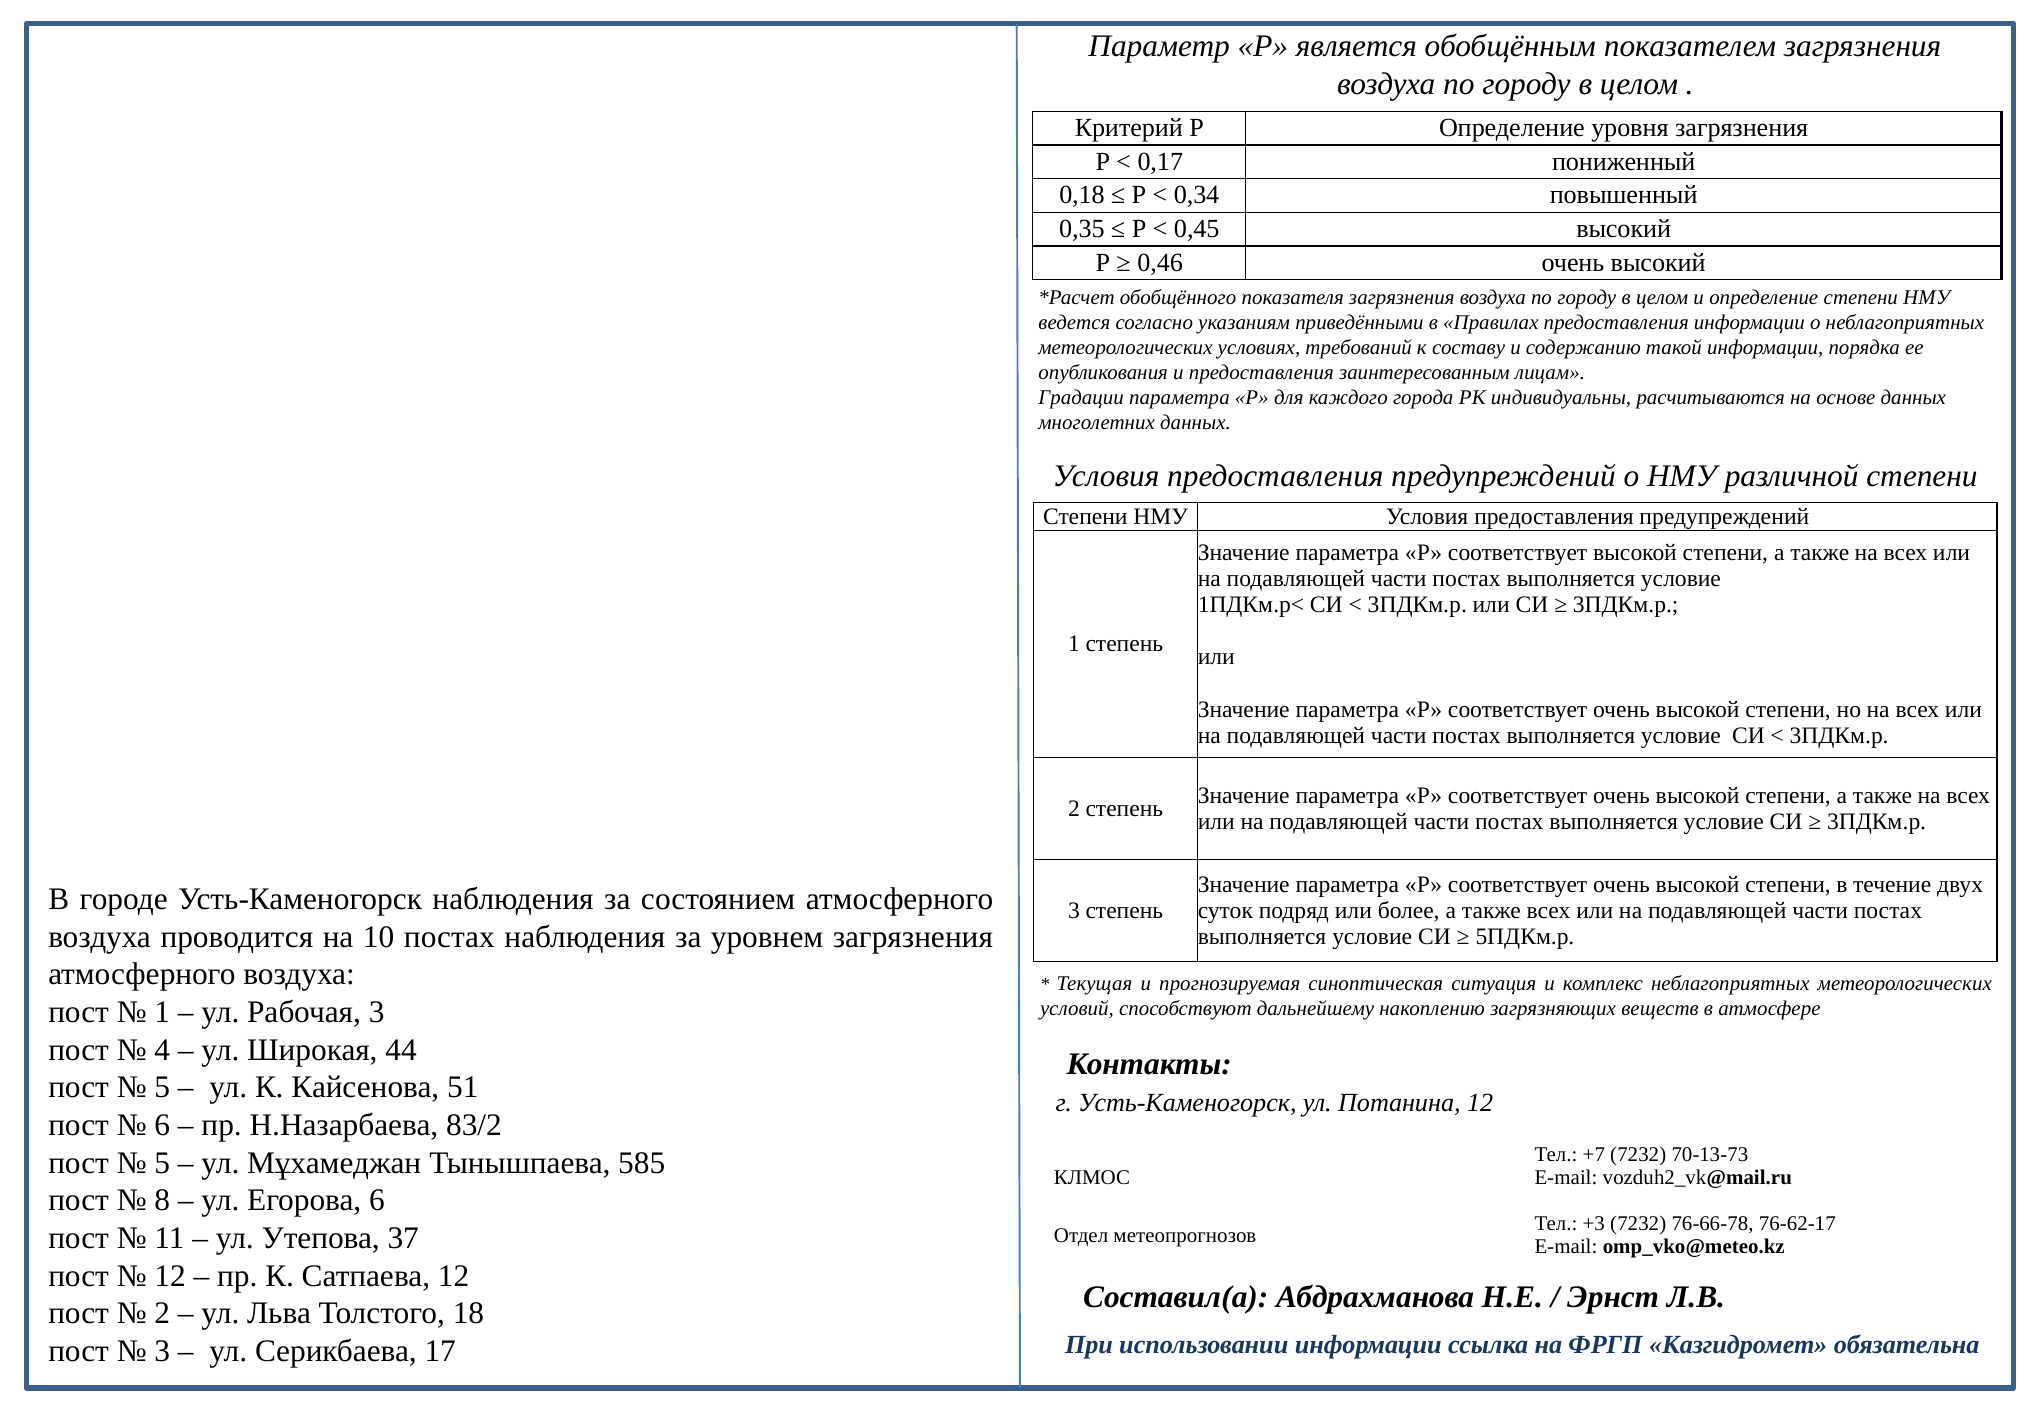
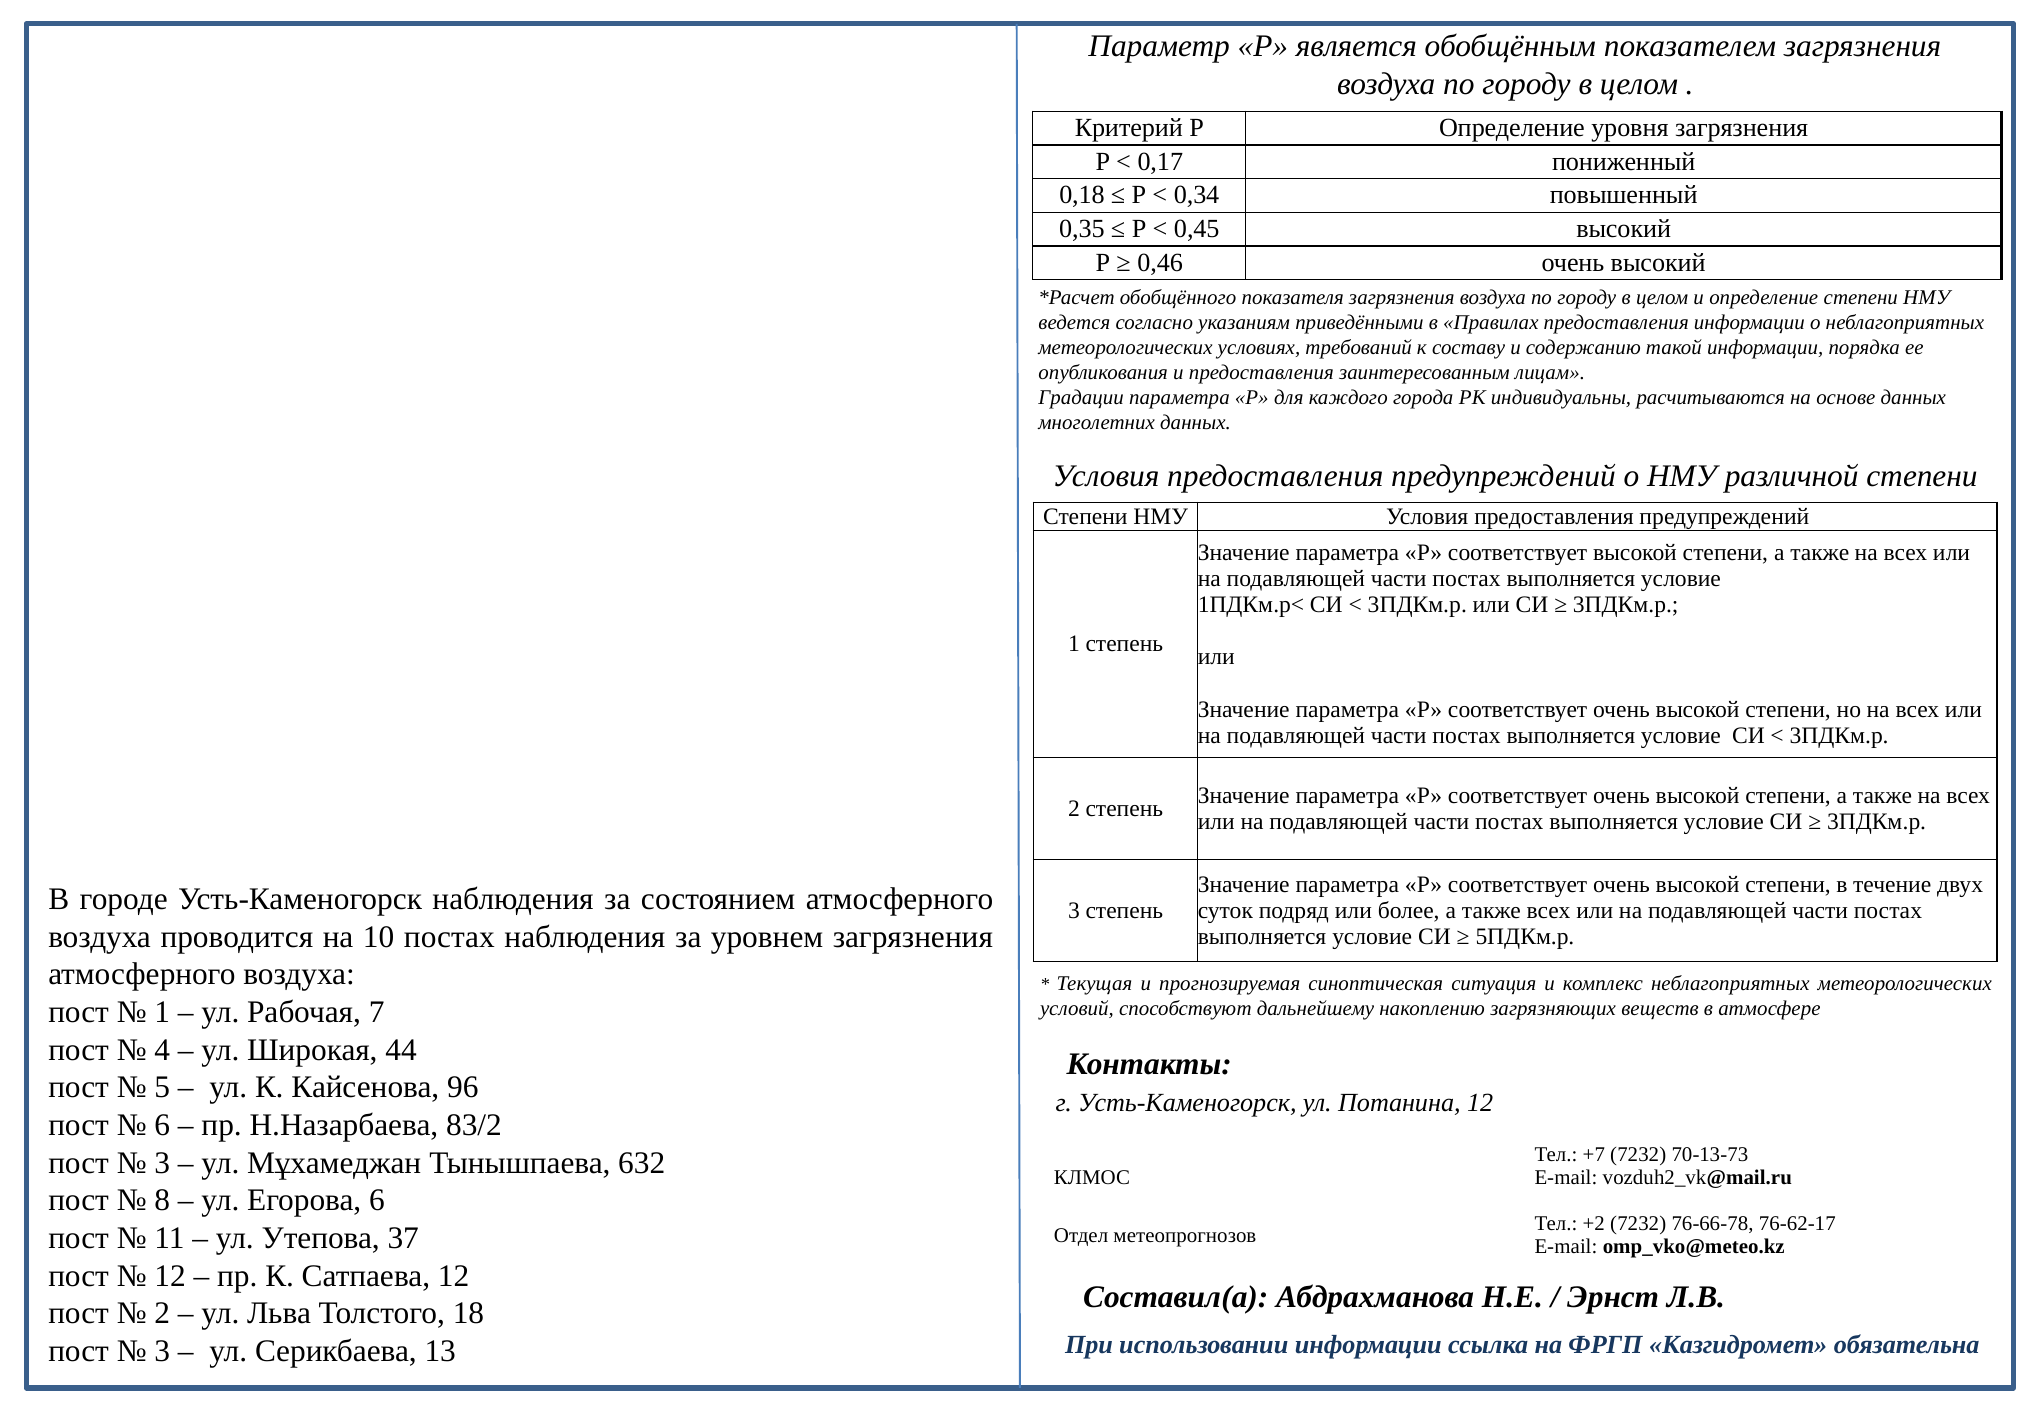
Рабочая 3: 3 -> 7 (377, 1012)
51: 51 -> 96 (463, 1088)
5: 5 -> 3 (162, 1163)
585: 585 -> 632 (642, 1163)
+3: +3 -> +2 (1594, 1224)
17: 17 -> 13 (440, 1351)
